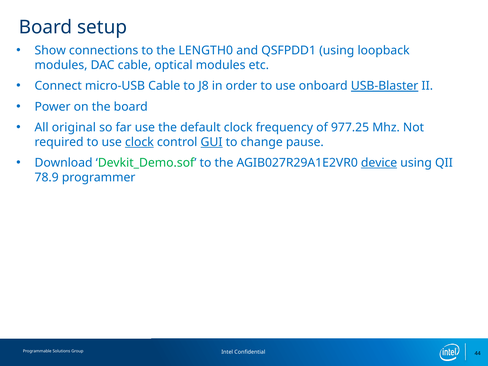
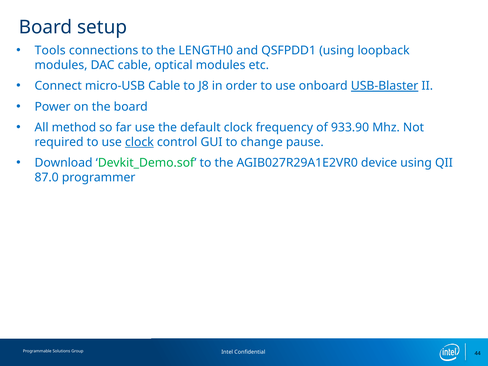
Show: Show -> Tools (50, 51)
original: original -> method (74, 127)
977.25: 977.25 -> 933.90 (350, 127)
GUI underline: present -> none (212, 142)
device underline: present -> none (379, 163)
78.9: 78.9 -> 87.0 (47, 177)
